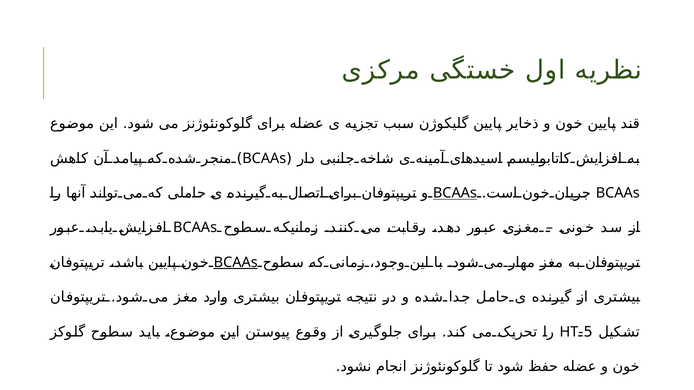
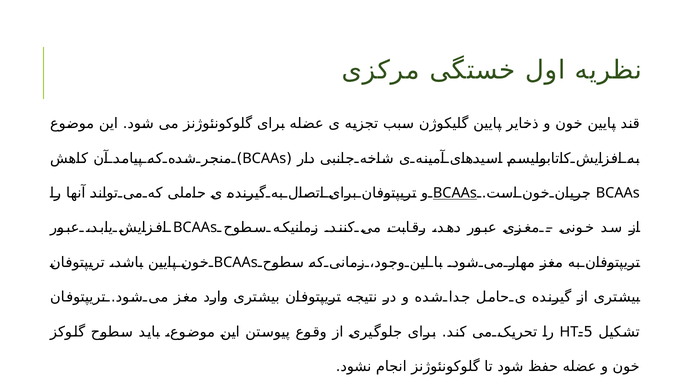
BCAAs underline: present -> none (236, 263)
